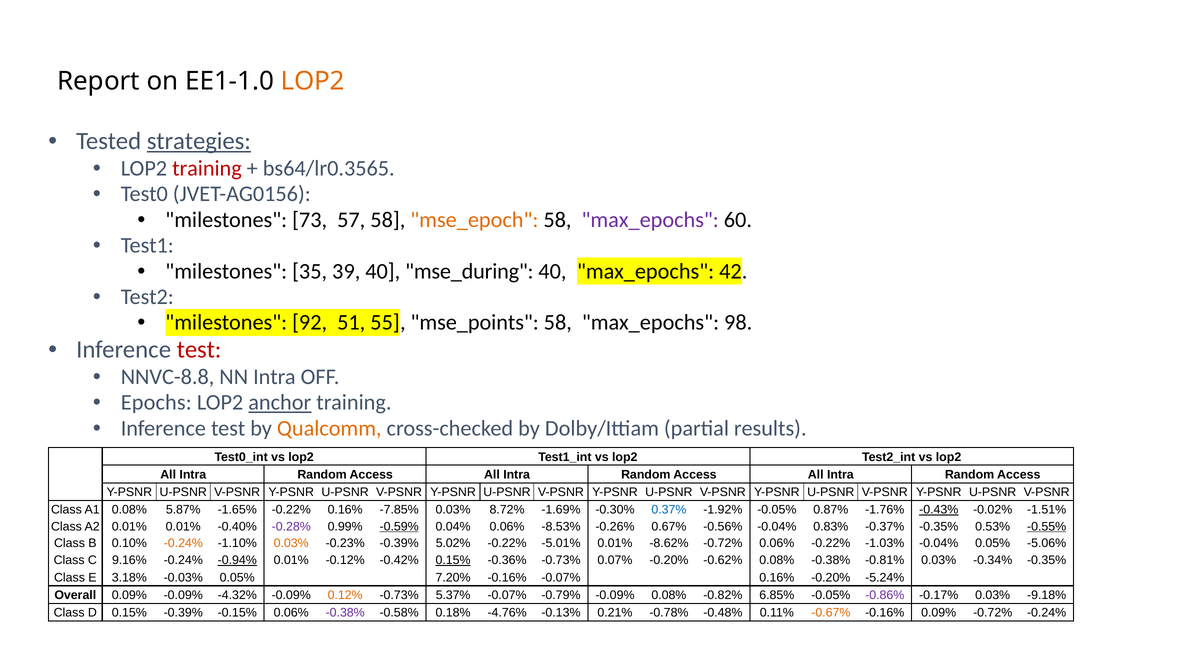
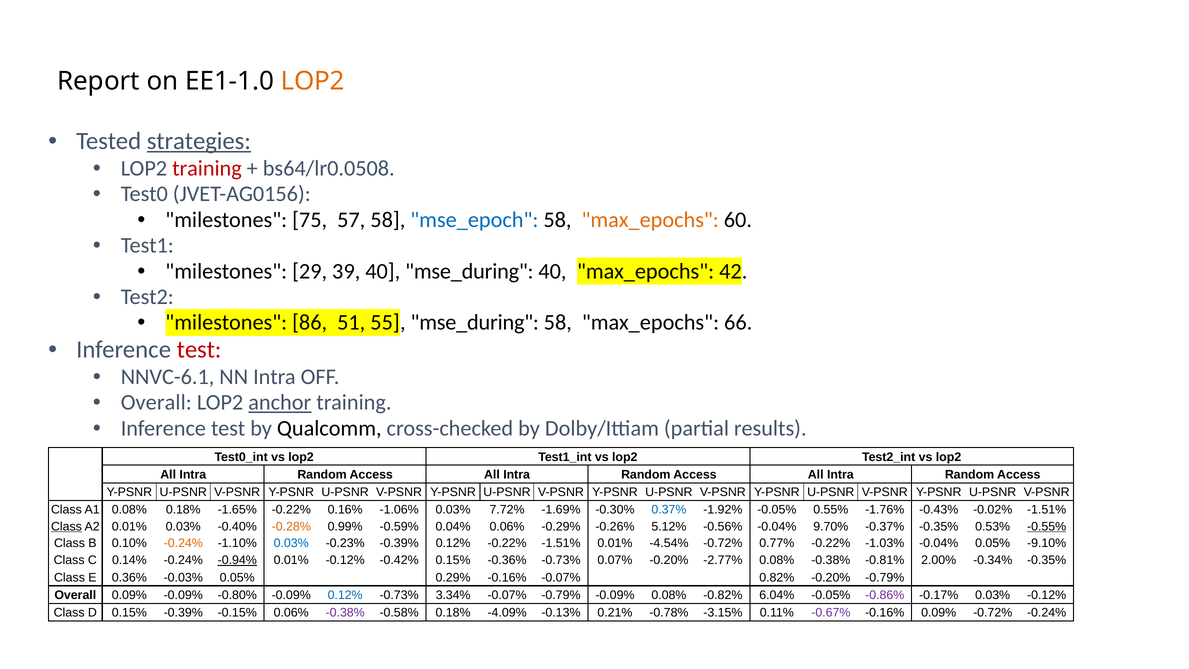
bs64/lr0.3565: bs64/lr0.3565 -> bs64/lr0.0508 (329, 168)
73: 73 -> 75 (310, 220)
mse_epoch colour: orange -> blue (474, 220)
max_epochs colour: purple -> orange (650, 220)
35: 35 -> 29 (310, 271)
92: 92 -> 86 (310, 322)
55 mse_points: mse_points -> mse_during (475, 322)
98: 98 -> 66 (738, 322)
NNVC-8.8: NNVC-8.8 -> NNVC-6.1 (168, 377)
Epochs: Epochs -> Overall (156, 402)
Qualcomm colour: orange -> black (329, 428)
0.08% 5.87%: 5.87% -> 0.18% (183, 509)
-7.85%: -7.85% -> -1.06% (399, 509)
8.72%: 8.72% -> 7.72% (507, 509)
0.87%: 0.87% -> 0.55% (831, 509)
-0.43% underline: present -> none (939, 509)
Class underline: none -> present (66, 526)
0.01% 0.01%: 0.01% -> 0.03% (183, 526)
-0.28% colour: purple -> orange (291, 526)
-0.59% underline: present -> none (399, 526)
-8.53%: -8.53% -> -0.29% (561, 526)
0.67%: 0.67% -> 5.12% (669, 526)
0.83%: 0.83% -> 9.70% (831, 526)
0.03% colour: orange -> blue (291, 543)
-0.39% 5.02%: 5.02% -> 0.12% (453, 543)
-0.22% -5.01%: -5.01% -> -1.51% (561, 543)
-8.62%: -8.62% -> -4.54% (669, 543)
-0.72% 0.06%: 0.06% -> 0.77% (777, 543)
-5.06%: -5.06% -> -9.10% (1047, 543)
9.16%: 9.16% -> 0.14% (129, 560)
0.15% underline: present -> none (453, 560)
-0.62%: -0.62% -> -2.77% (723, 560)
-0.81% 0.03%: 0.03% -> 2.00% (939, 560)
3.18%: 3.18% -> 0.36% (129, 577)
7.20%: 7.20% -> 0.29% (453, 577)
-0.07% 0.16%: 0.16% -> 0.82% (777, 577)
-0.20% -5.24%: -5.24% -> -0.79% (885, 577)
-4.32%: -4.32% -> -0.80% (237, 595)
0.12% colour: orange -> blue (345, 595)
5.37%: 5.37% -> 3.34% (453, 595)
6.85%: 6.85% -> 6.04% (777, 595)
0.03% -9.18%: -9.18% -> -0.12% (1047, 595)
-4.76%: -4.76% -> -4.09% (507, 613)
-0.48%: -0.48% -> -3.15% (723, 613)
-0.67% colour: orange -> purple (831, 613)
